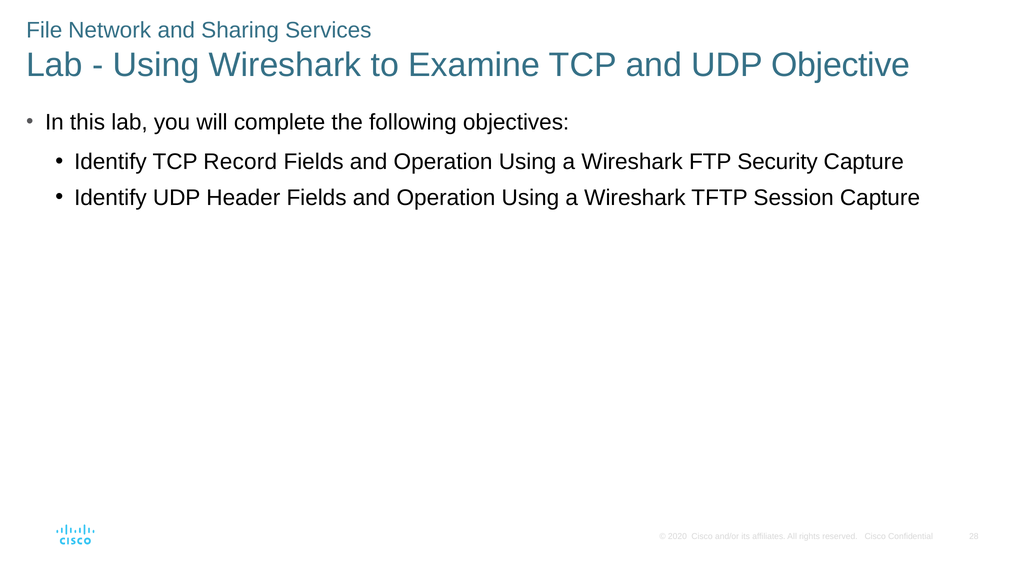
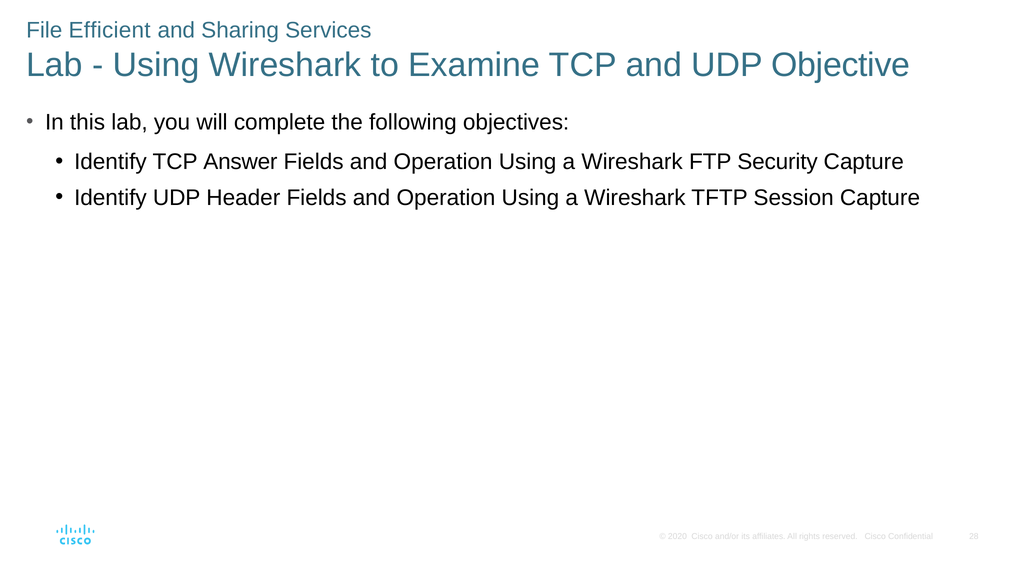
Network: Network -> Efficient (110, 30)
Record: Record -> Answer (240, 162)
